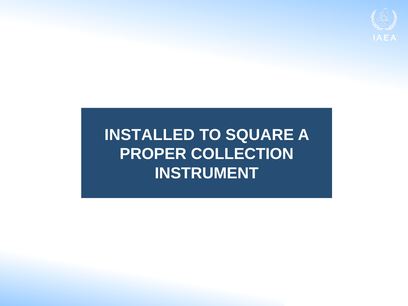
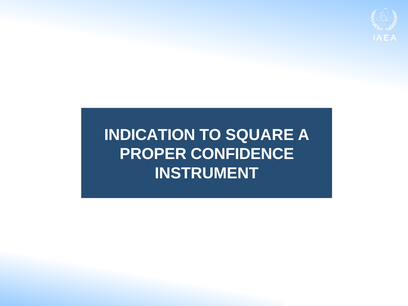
INSTALLED: INSTALLED -> INDICATION (150, 135)
COLLECTION: COLLECTION -> CONFIDENCE (242, 154)
